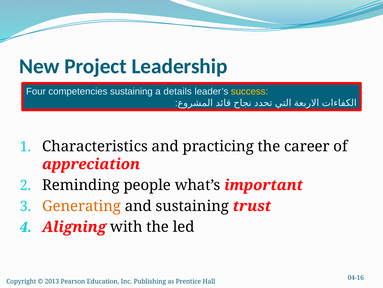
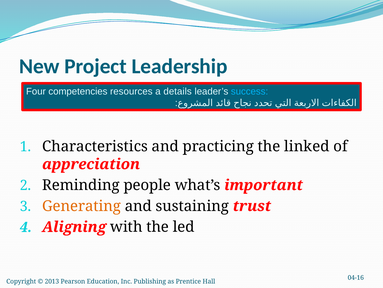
competencies sustaining: sustaining -> resources (131, 91)
success colour: yellow -> light blue (250, 91)
career: career -> linked (307, 146)
